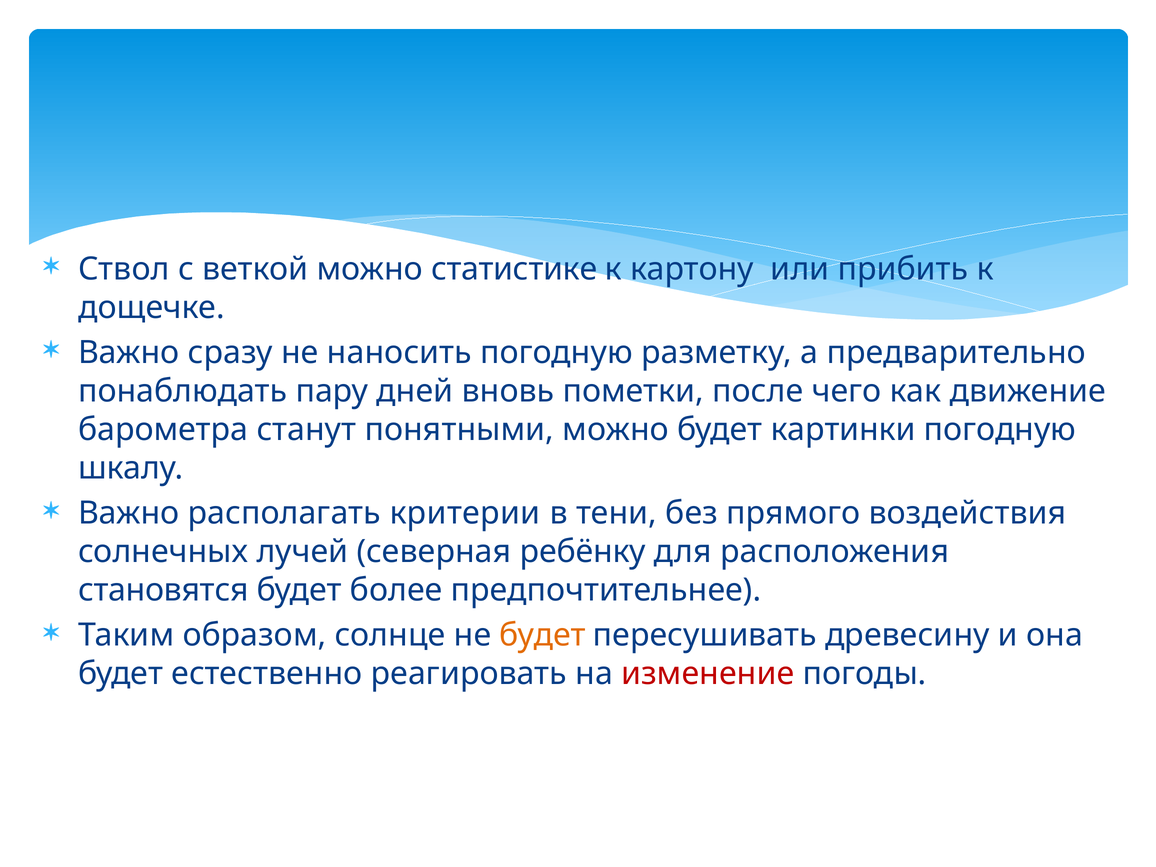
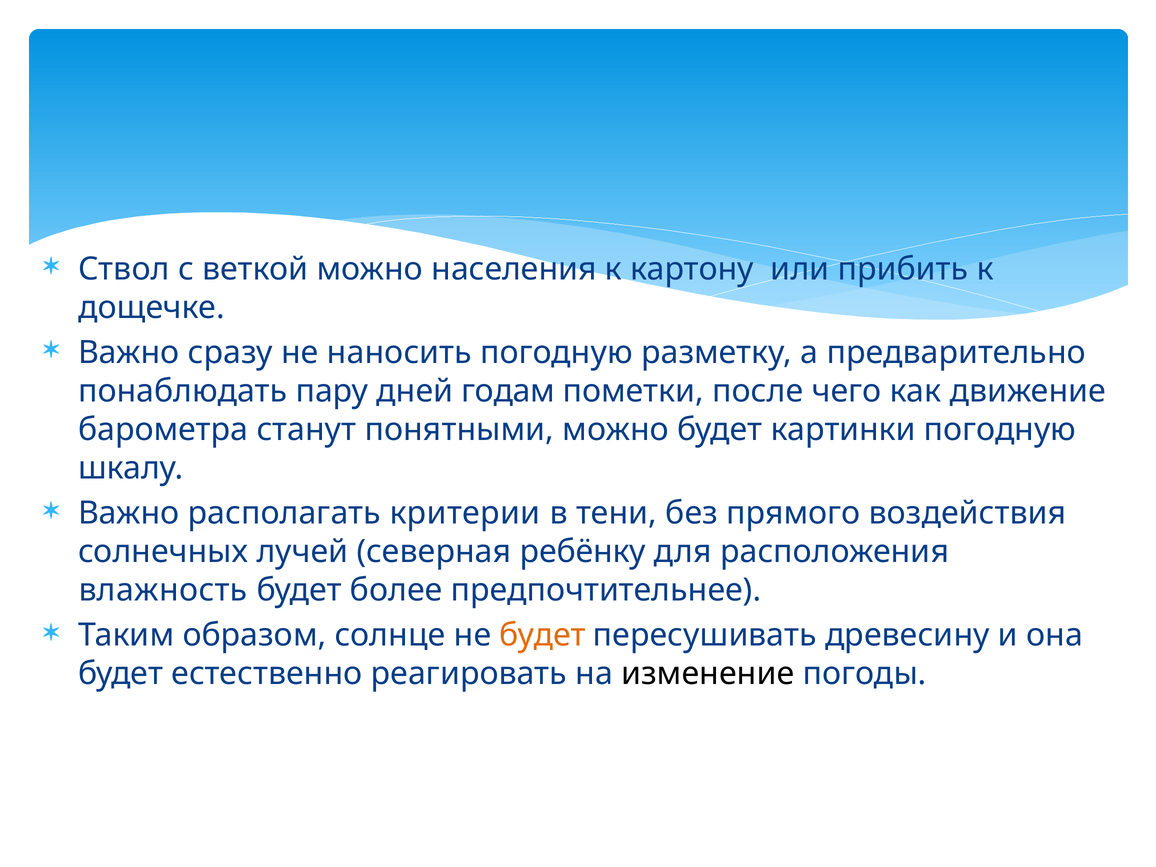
статистике: статистике -> населения (514, 269)
вновь: вновь -> годам (508, 391)
становятся: становятся -> влажность (163, 590)
изменение colour: red -> black (708, 674)
